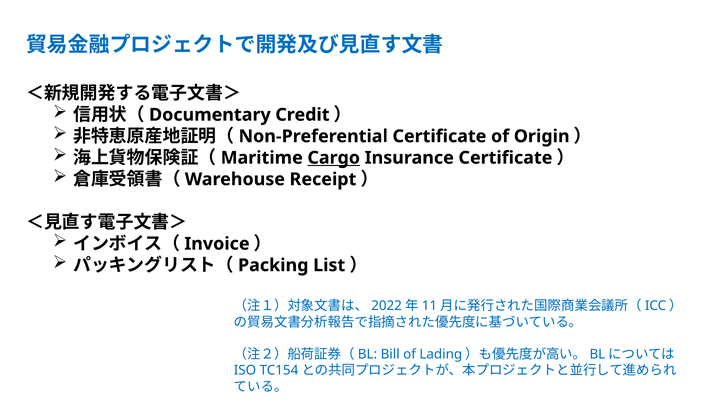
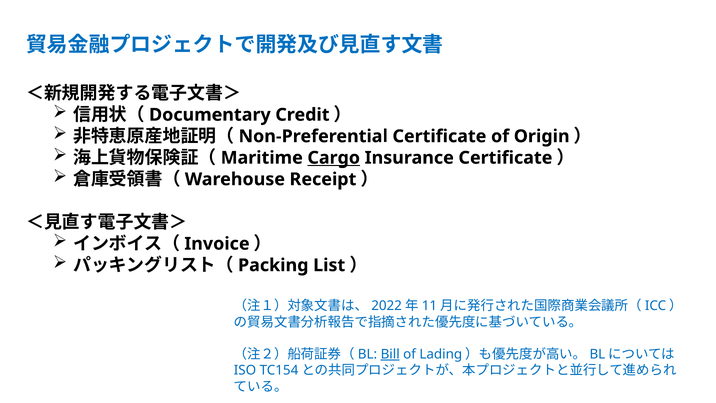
Bill underline: none -> present (390, 354)
